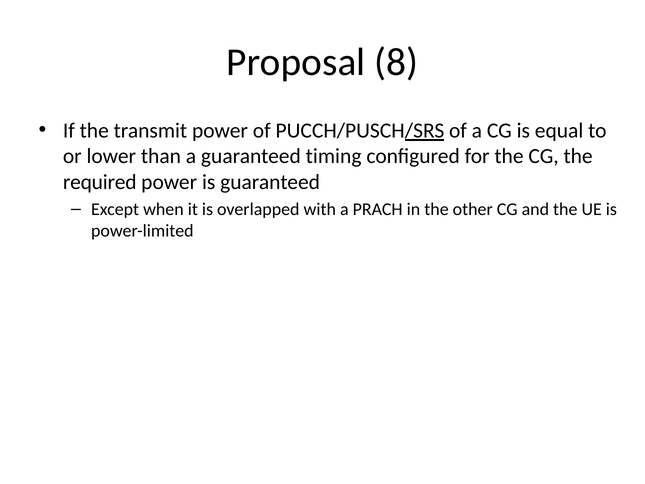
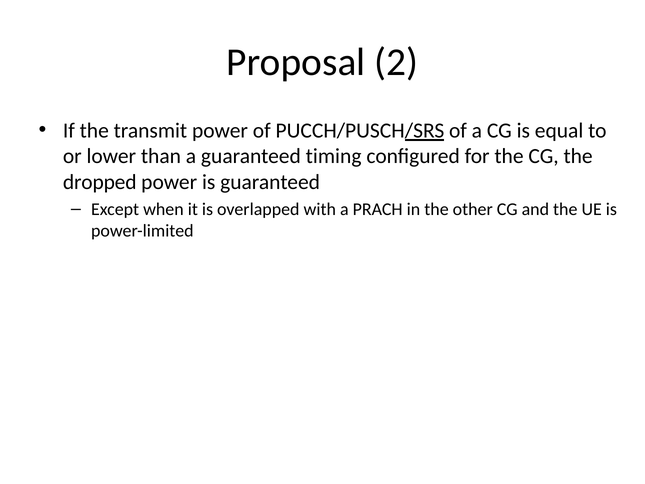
8: 8 -> 2 (396, 62)
required: required -> dropped (100, 182)
